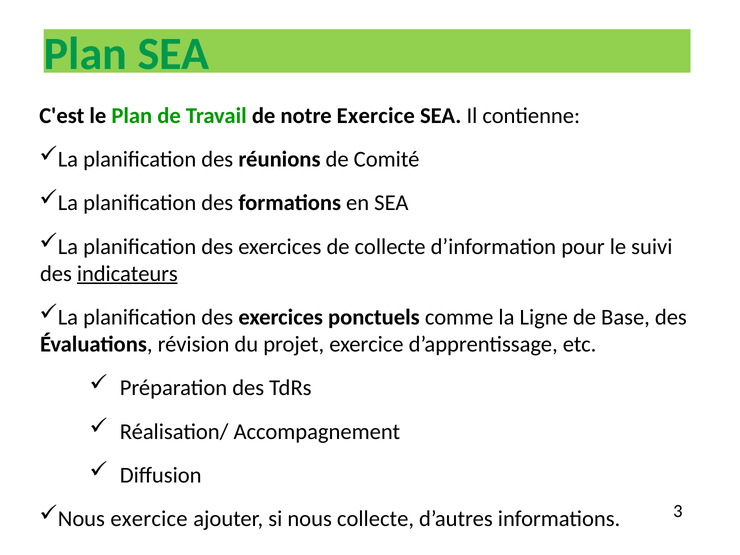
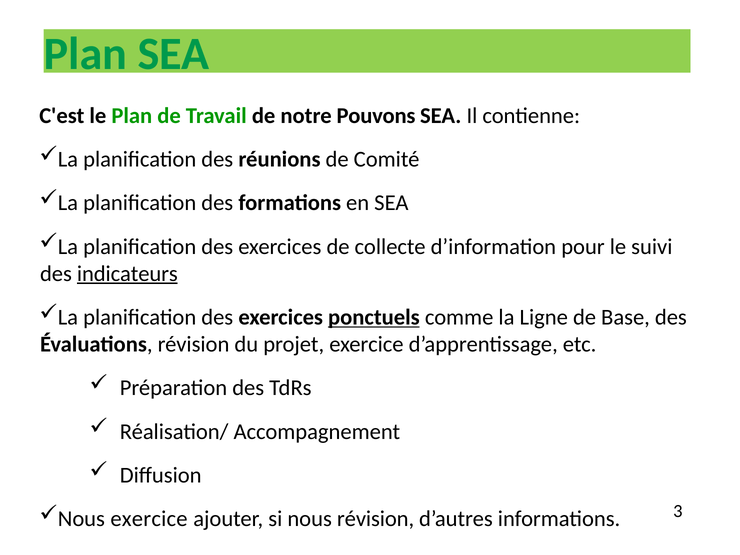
notre Exercice: Exercice -> Pouvons (376, 116)
ponctuels underline: none -> present (374, 317)
nous collecte: collecte -> révision (376, 519)
